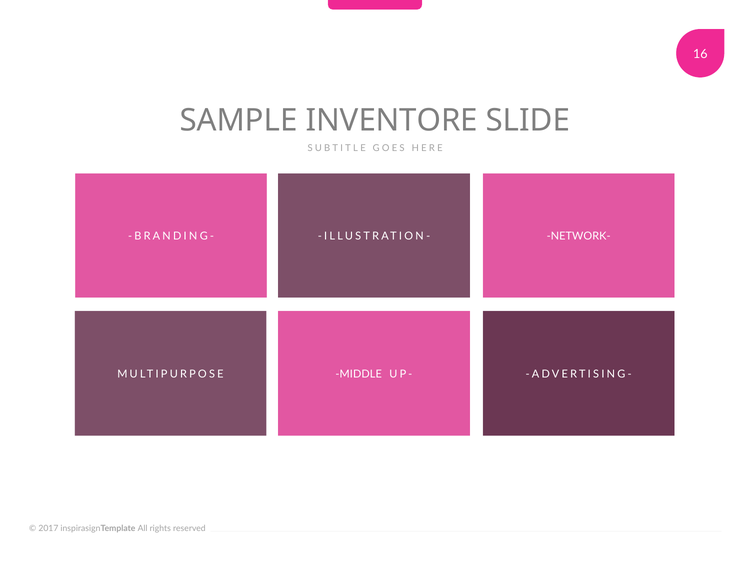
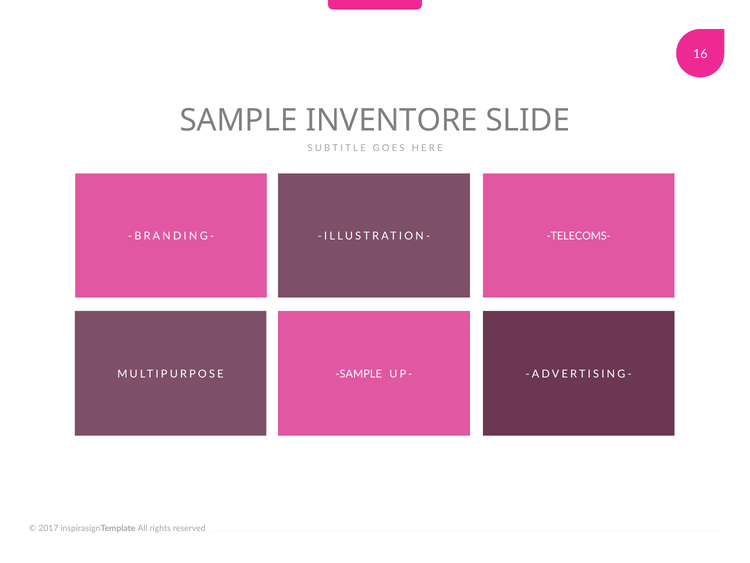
NETWORK-: NETWORK- -> TELECOMS- (579, 236)
MULTIPURPOSE MIDDLE: MIDDLE -> SAMPLE (359, 374)
